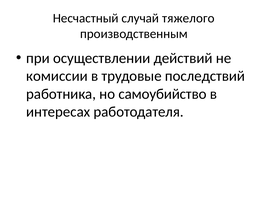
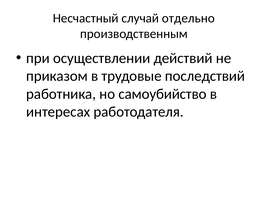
тяжелого: тяжелого -> отдельно (188, 18)
комиссии: комиссии -> приказом (57, 76)
